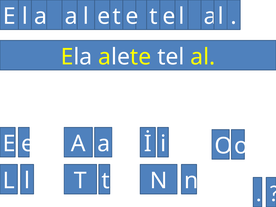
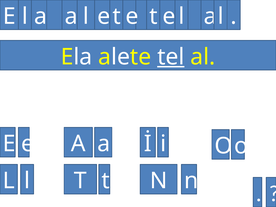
tel underline: none -> present (171, 57)
